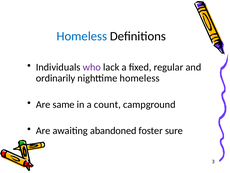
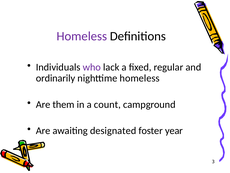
Homeless colour: blue -> purple (82, 36)
same: same -> them (64, 104)
abandoned: abandoned -> designated (113, 130)
sure: sure -> year (174, 130)
